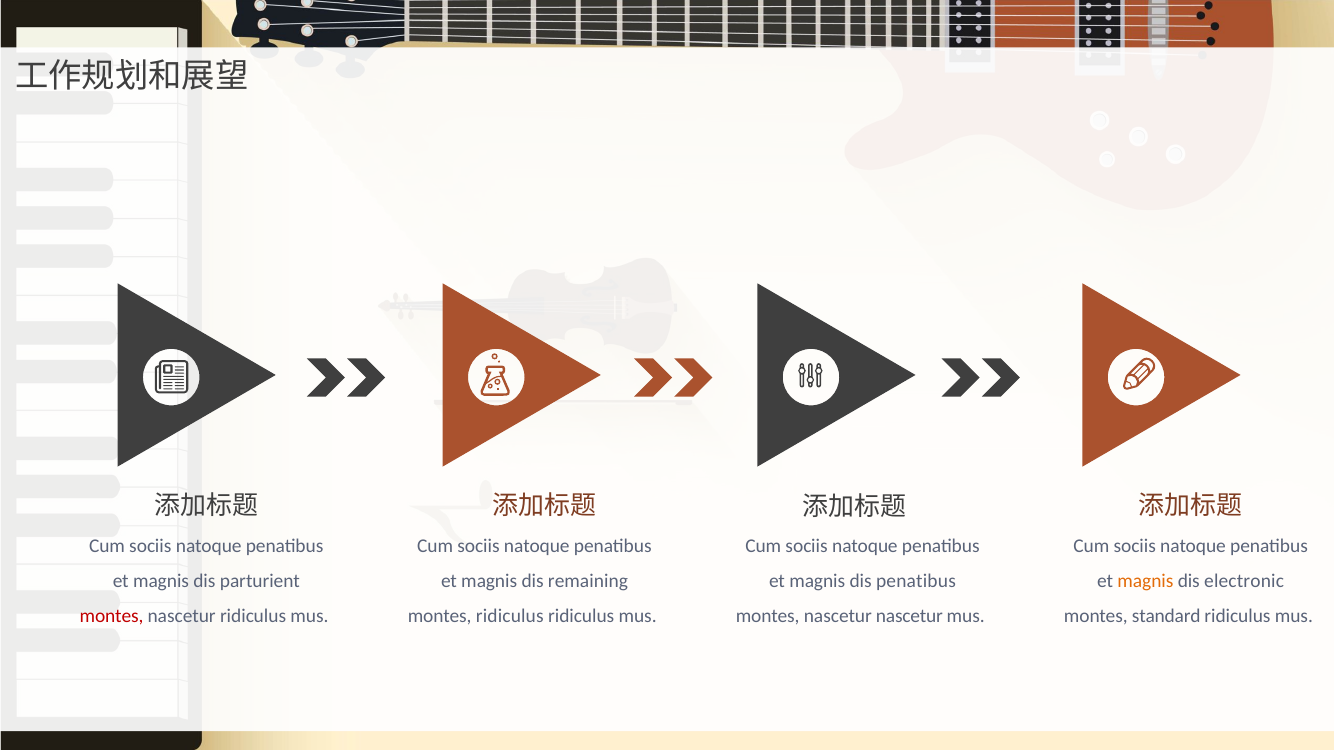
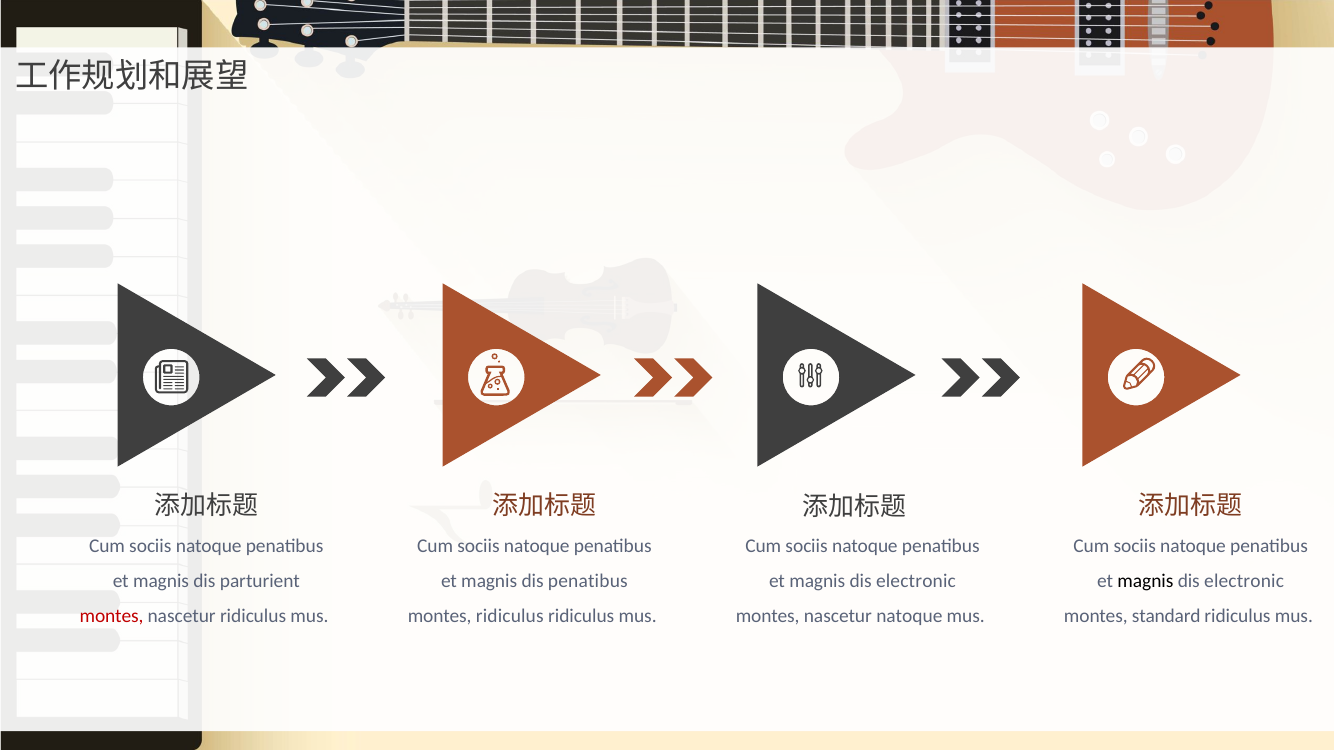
dis remaining: remaining -> penatibus (588, 581)
penatibus: penatibus -> electronic (916, 581)
magnis colour: orange -> black (1145, 581)
nascetur nascetur: nascetur -> natoque (909, 616)
